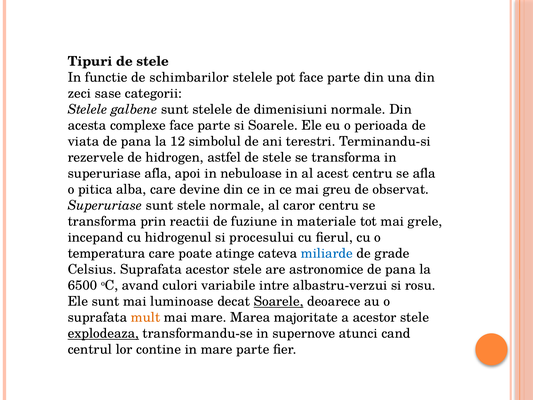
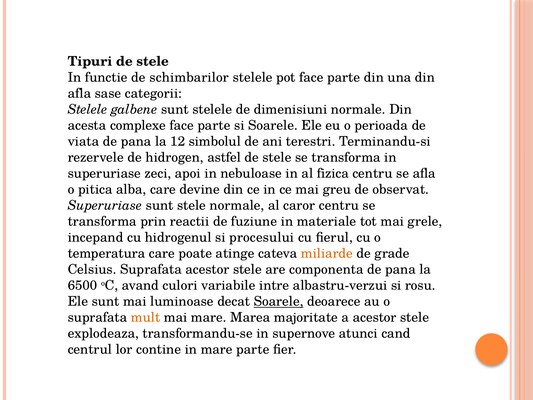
zeci: zeci -> afla (79, 93)
superuriase afla: afla -> zeci (158, 173)
acest: acest -> fizica (333, 173)
miliarde colour: blue -> orange (327, 253)
astronomice: astronomice -> componenta (326, 269)
explodeaza underline: present -> none (103, 333)
